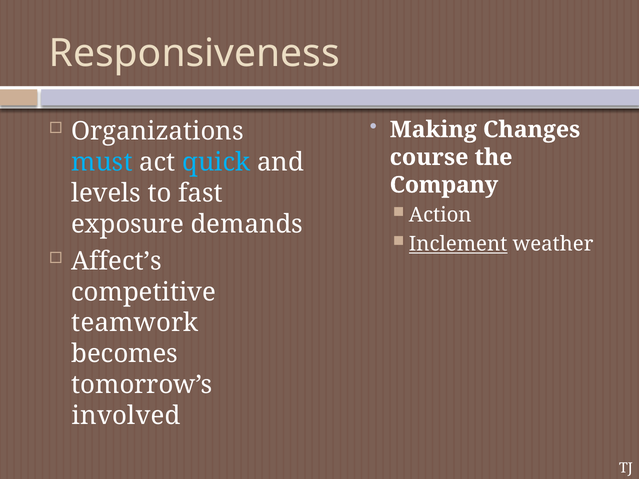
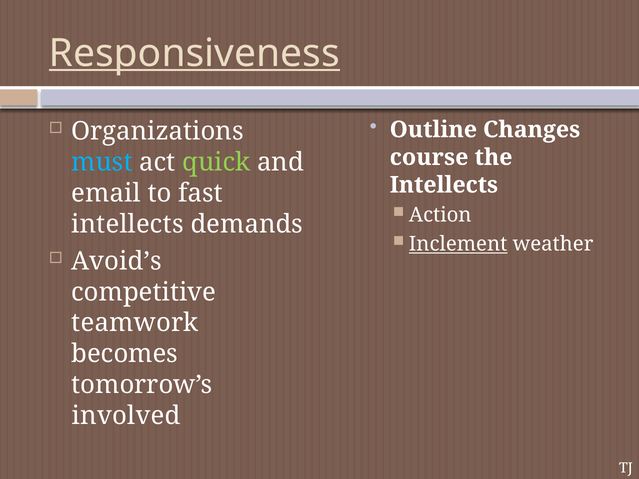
Responsiveness underline: none -> present (194, 53)
Making: Making -> Outline (433, 130)
quick colour: light blue -> light green (216, 162)
Company: Company -> Intellects (444, 185)
levels: levels -> email (106, 193)
exposure: exposure -> intellects (127, 224)
Affect’s: Affect’s -> Avoid’s (116, 261)
